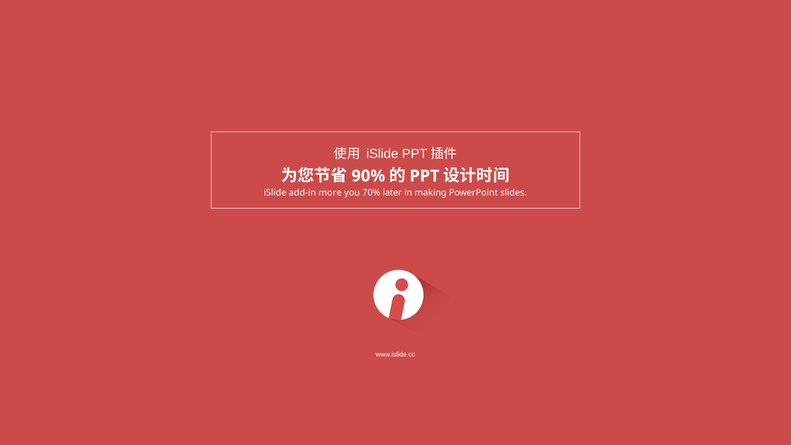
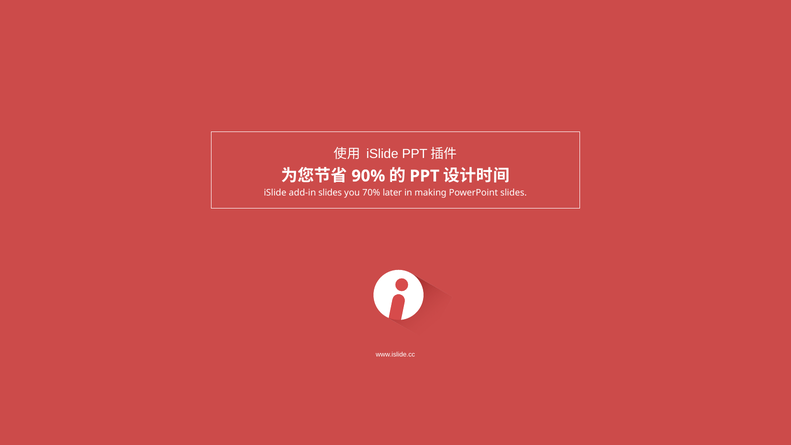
add-in more: more -> slides (330, 193)
